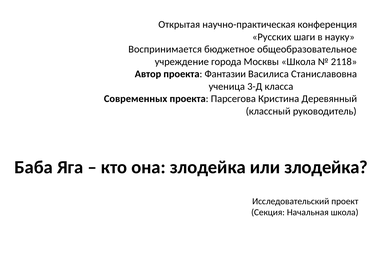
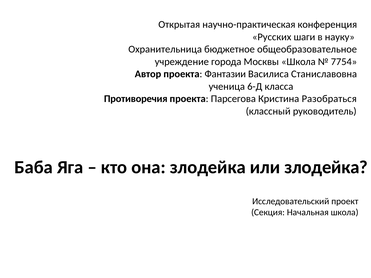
Воспринимается: Воспринимается -> Охранительница (165, 49)
2118: 2118 -> 7754 (344, 62)
3-Д: 3-Д -> 6-Д (255, 86)
Современных: Современных -> Противоречия (136, 99)
Деревянный: Деревянный -> Разобраться (329, 99)
